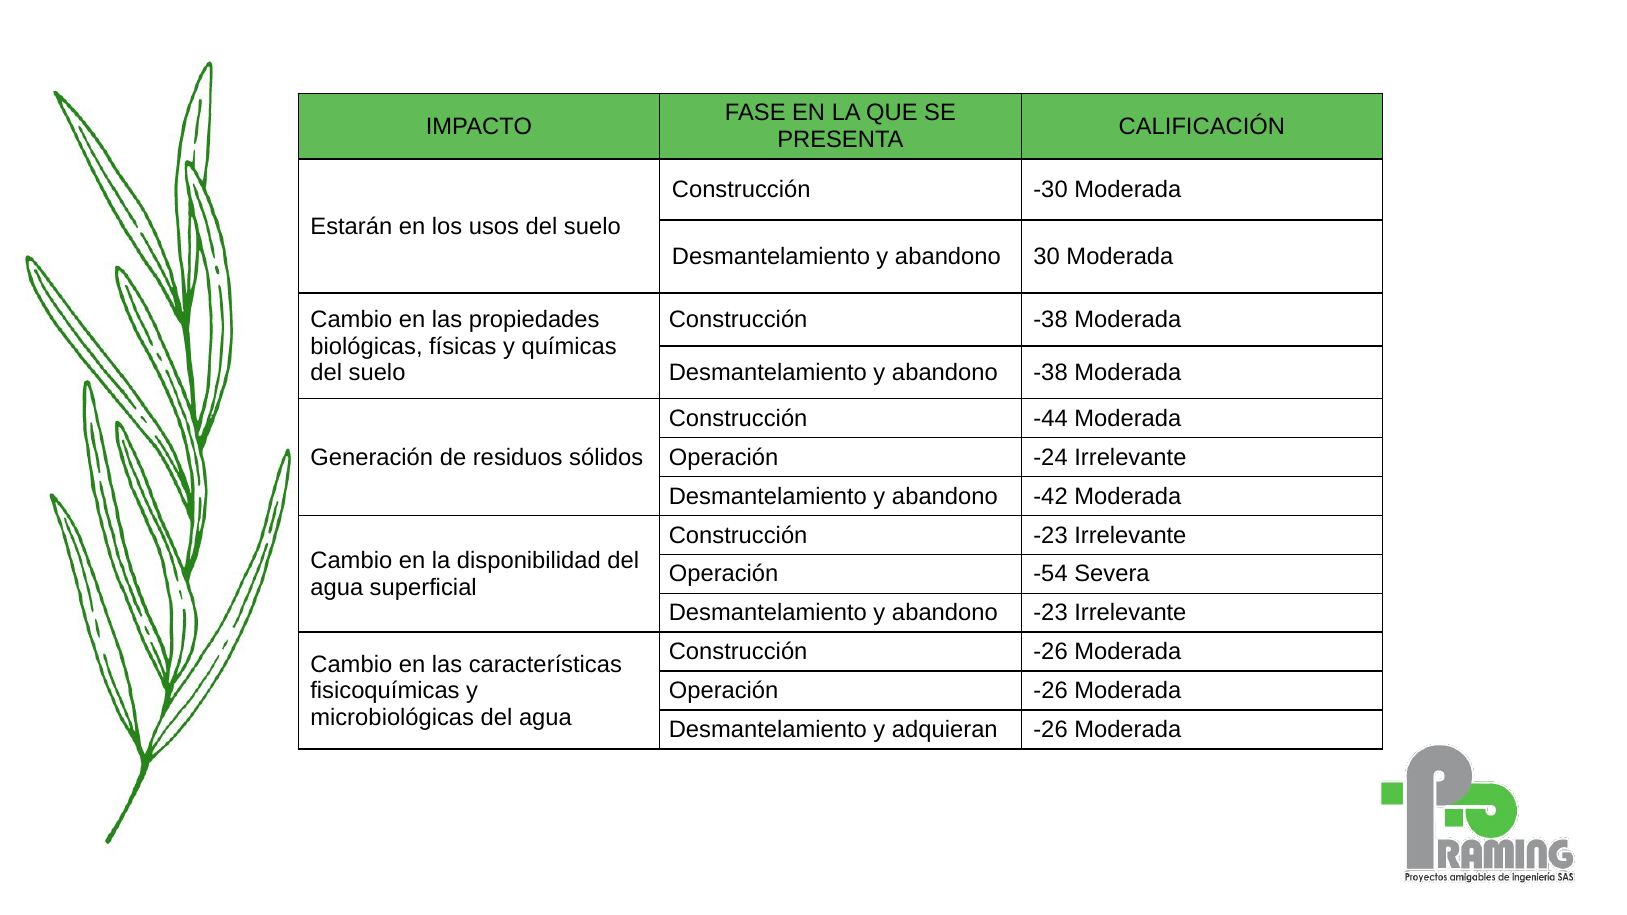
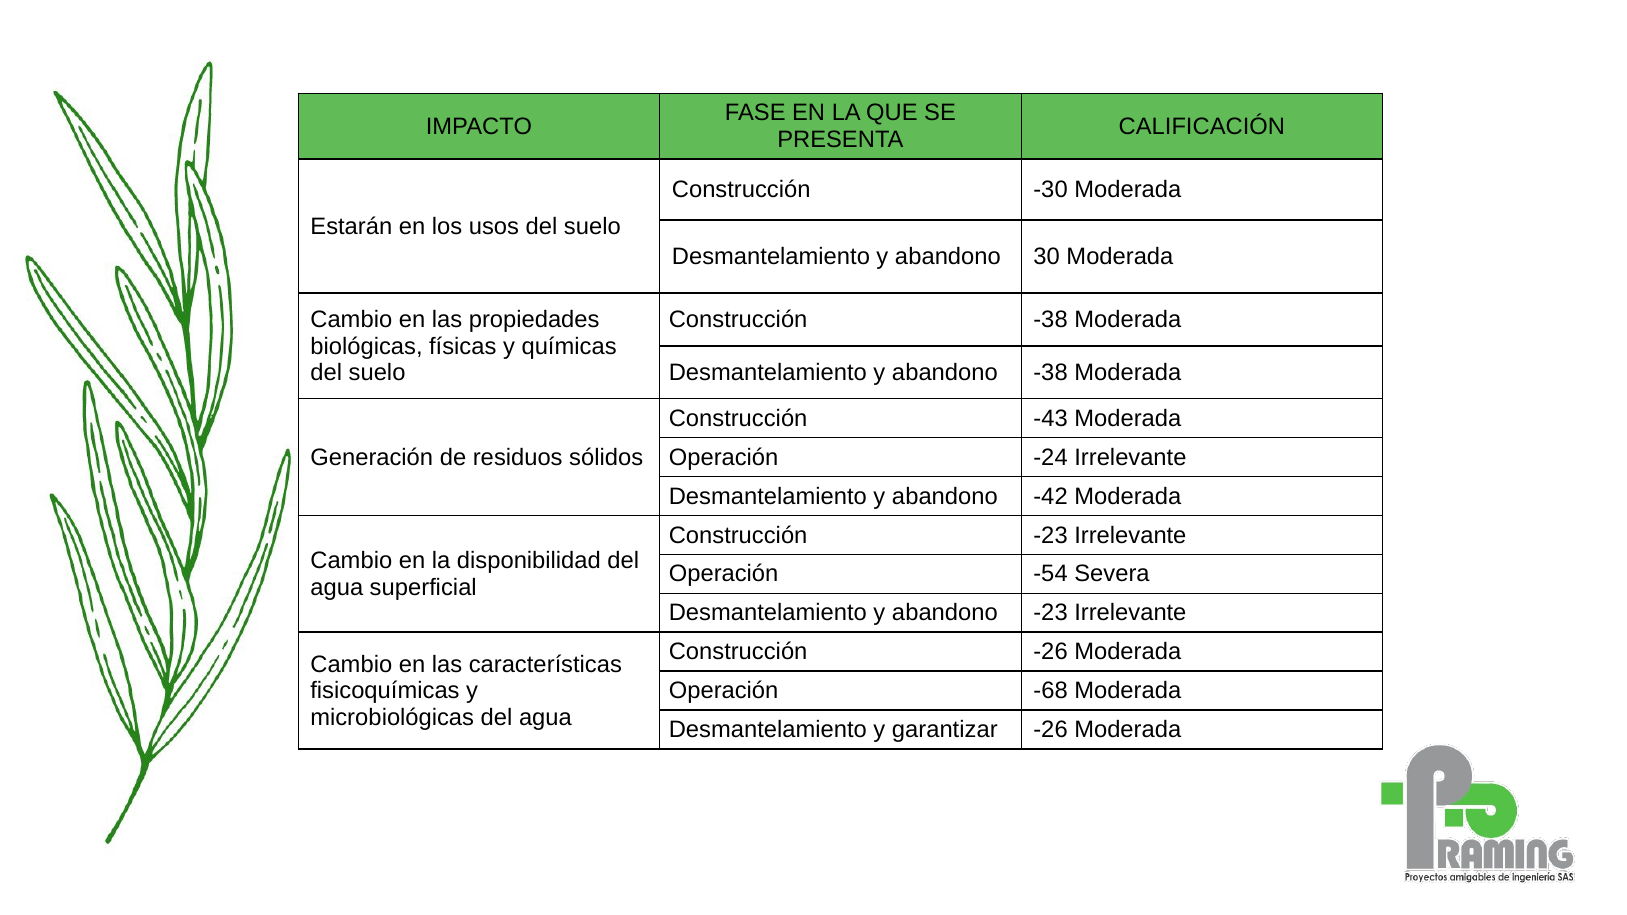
-44: -44 -> -43 (1051, 419)
Operación -26: -26 -> -68 (1051, 691)
adquieran: adquieran -> garantizar (945, 730)
